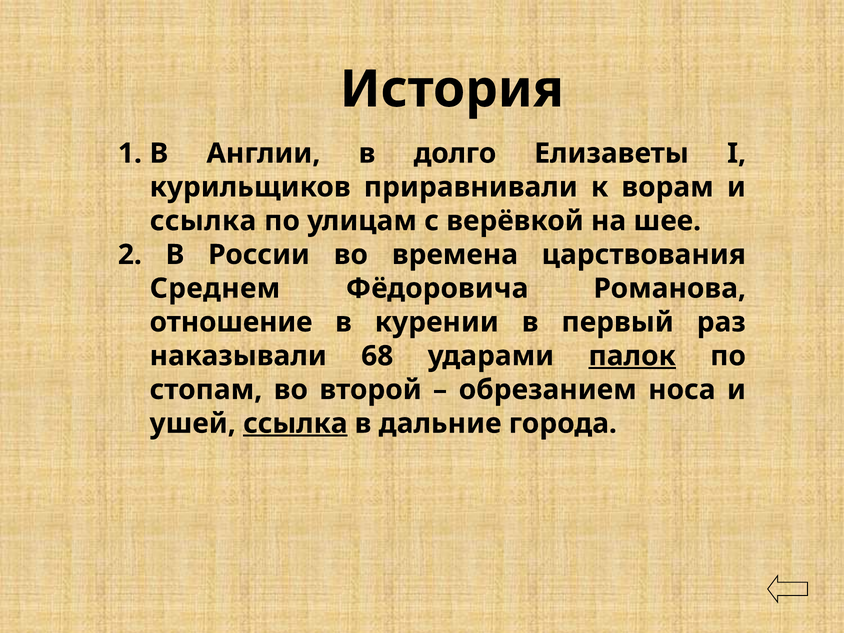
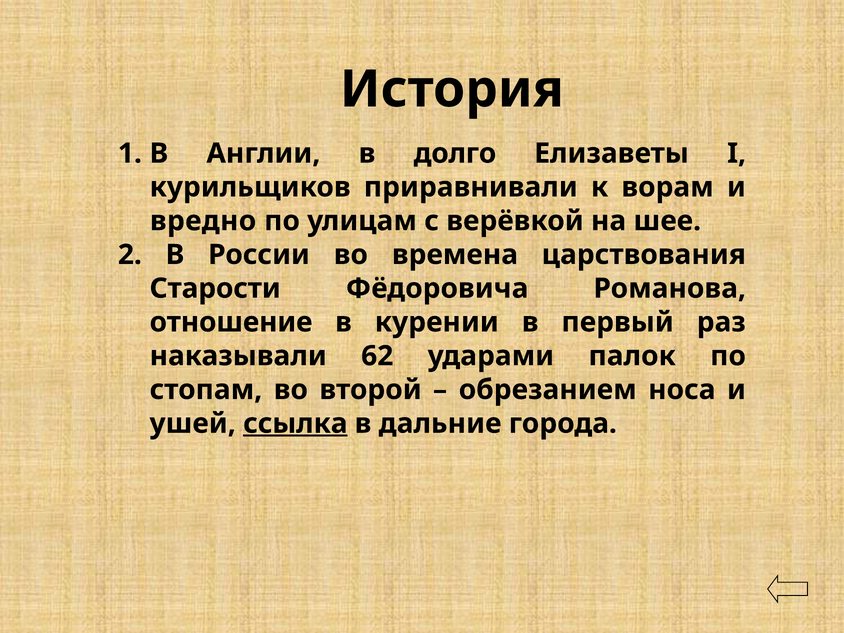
ссылка: ссылка -> вредно (203, 221)
Среднем: Среднем -> Старости (215, 288)
68: 68 -> 62 (377, 356)
палок underline: present -> none (632, 356)
